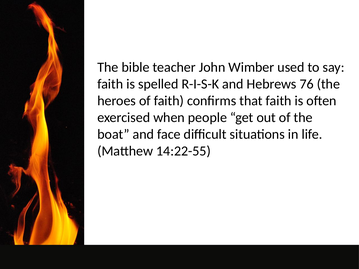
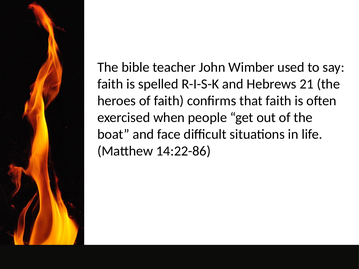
76: 76 -> 21 (307, 84)
14:22-55: 14:22-55 -> 14:22-86 (183, 151)
